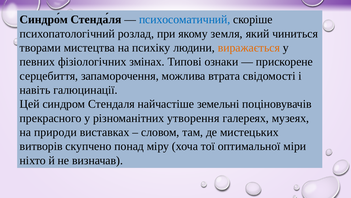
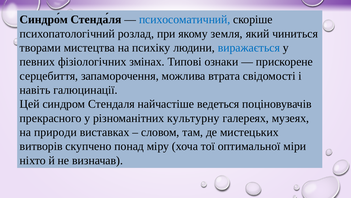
виражається colour: orange -> blue (249, 48)
земельні: земельні -> ведеться (218, 104)
утворення: утворення -> культурну (193, 118)
